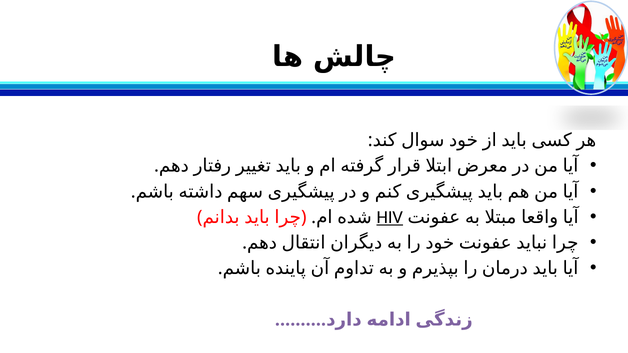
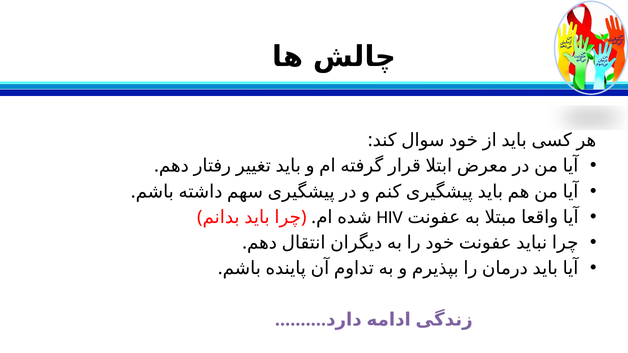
HIV underline: present -> none (390, 217)
